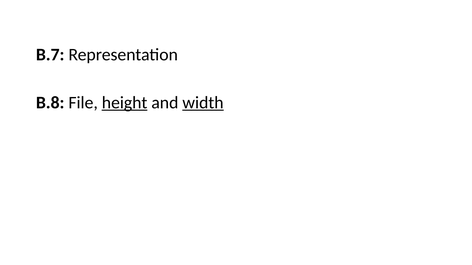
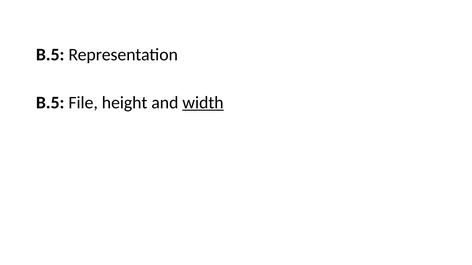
B.7: B.7 -> B.5 (50, 55)
B.8: B.8 -> B.5 (50, 103)
height underline: present -> none (125, 103)
